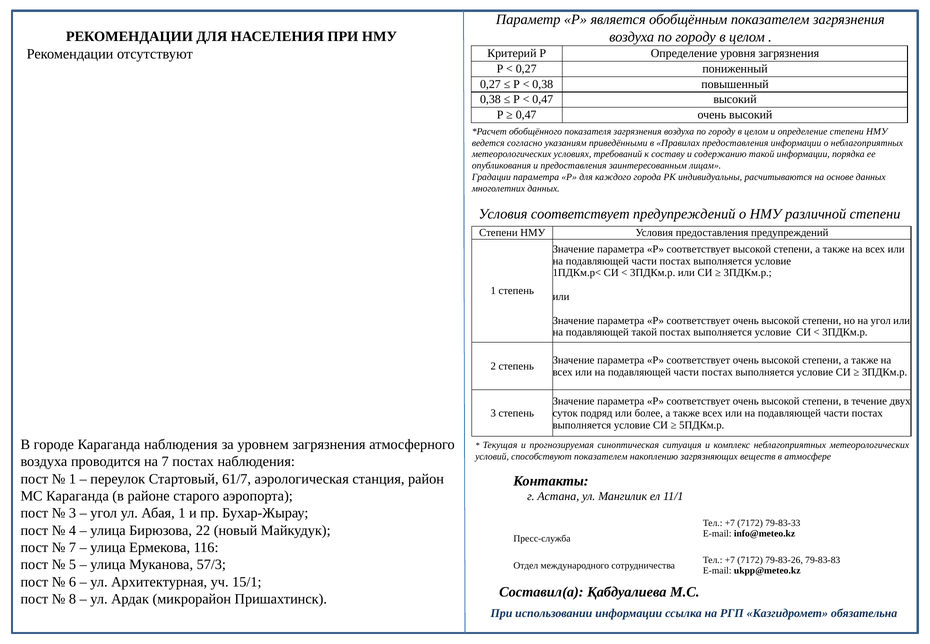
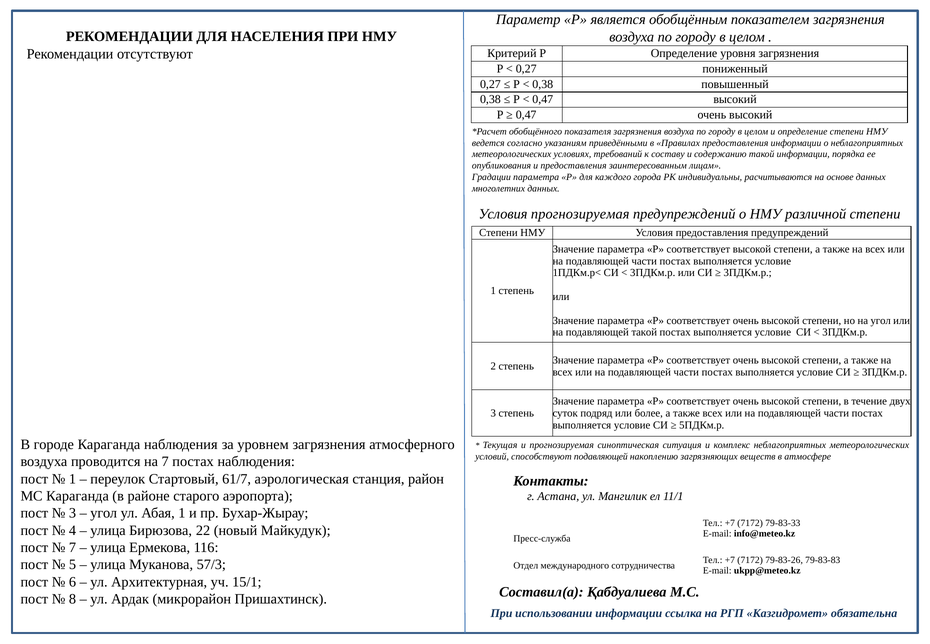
Условия соответствует: соответствует -> прогнозируемая (580, 214)
способствуют показателем: показателем -> подавляющей (601, 457)
